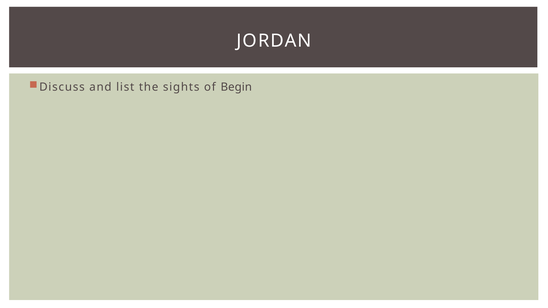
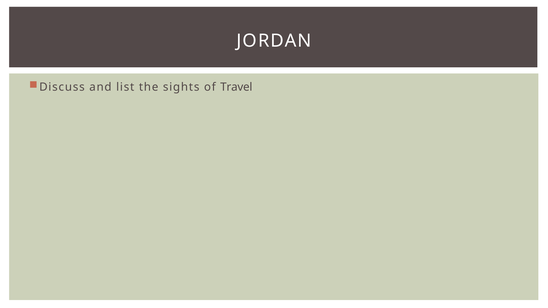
Begin: Begin -> Travel (236, 87)
